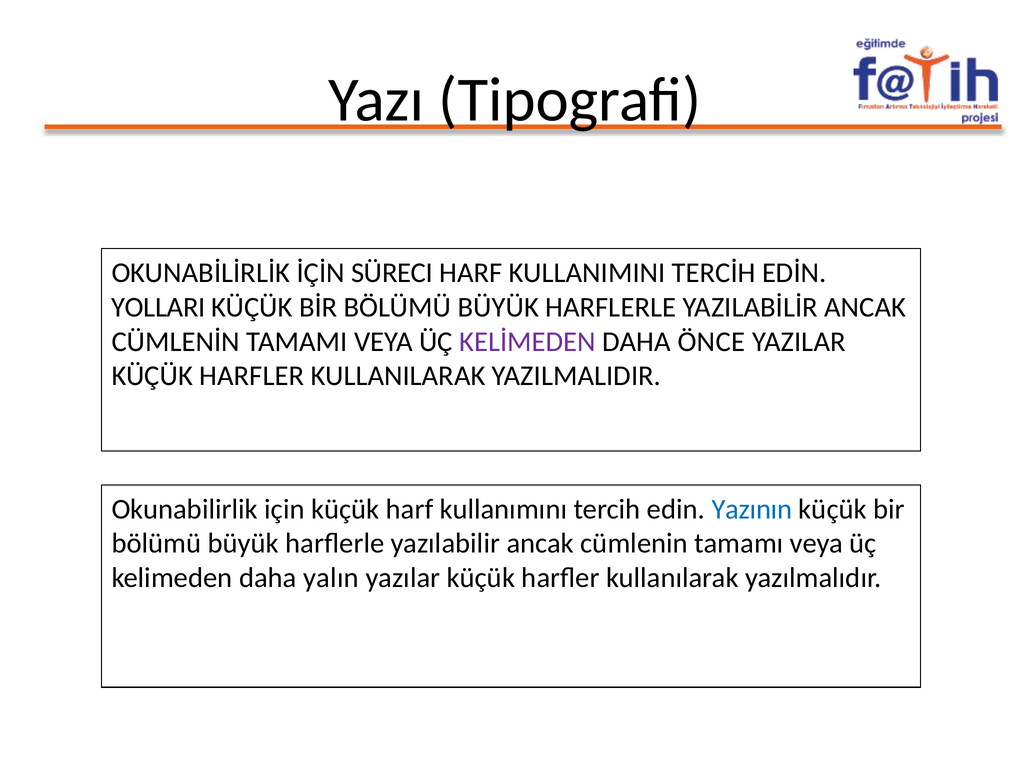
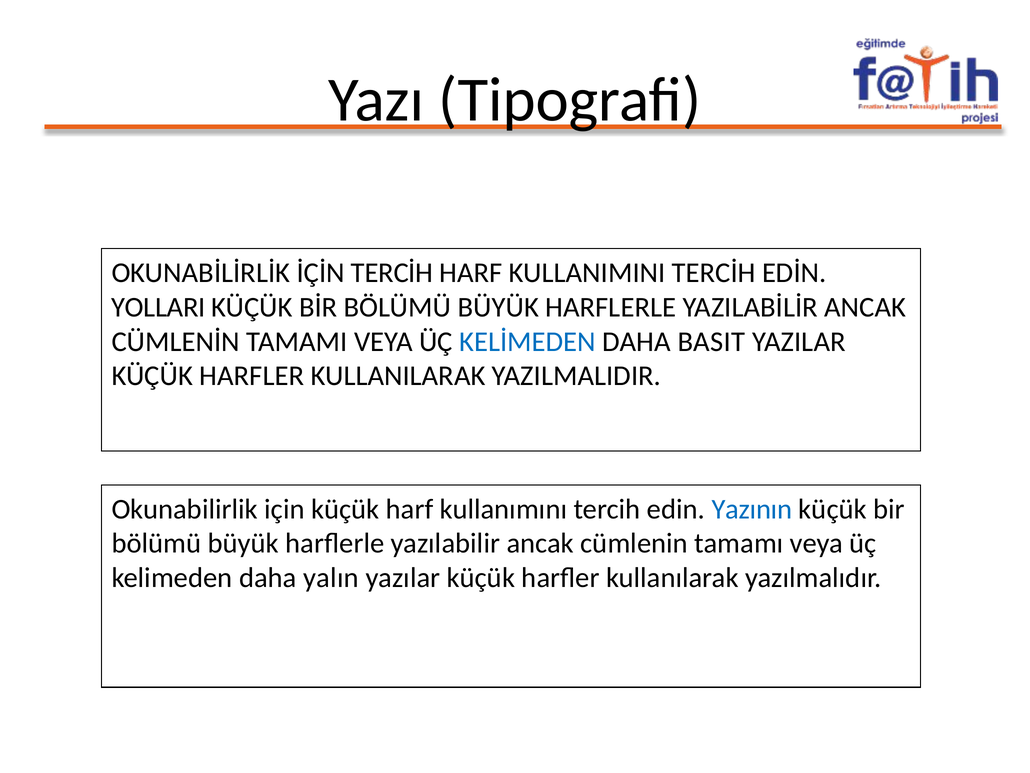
İÇİN SÜRECI: SÜRECI -> TERCİH (392, 273)
KELİMEDEN colour: purple -> blue (528, 341)
ÖNCE: ÖNCE -> BASIT (711, 341)
